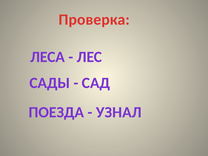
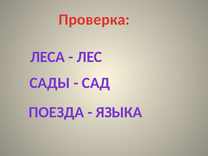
УЗНАЛ: УЗНАЛ -> ЯЗЫКА (119, 112)
